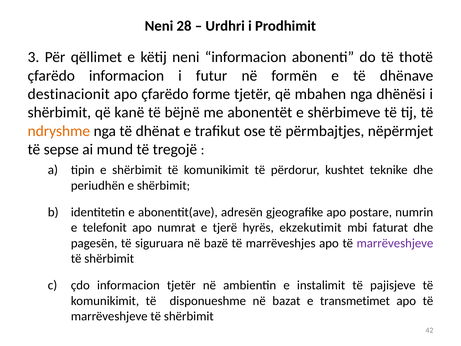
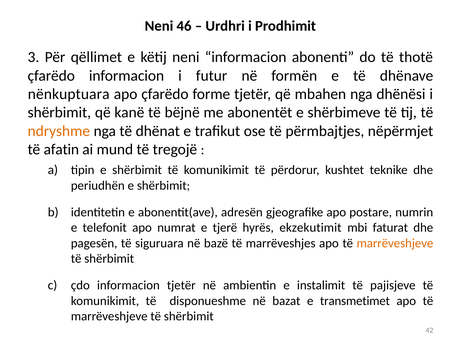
28: 28 -> 46 (184, 26)
destinacionit: destinacionit -> nënkuptuara (69, 94)
sepse: sepse -> afatin (61, 149)
marrëveshjeve colour: purple -> orange (395, 243)
